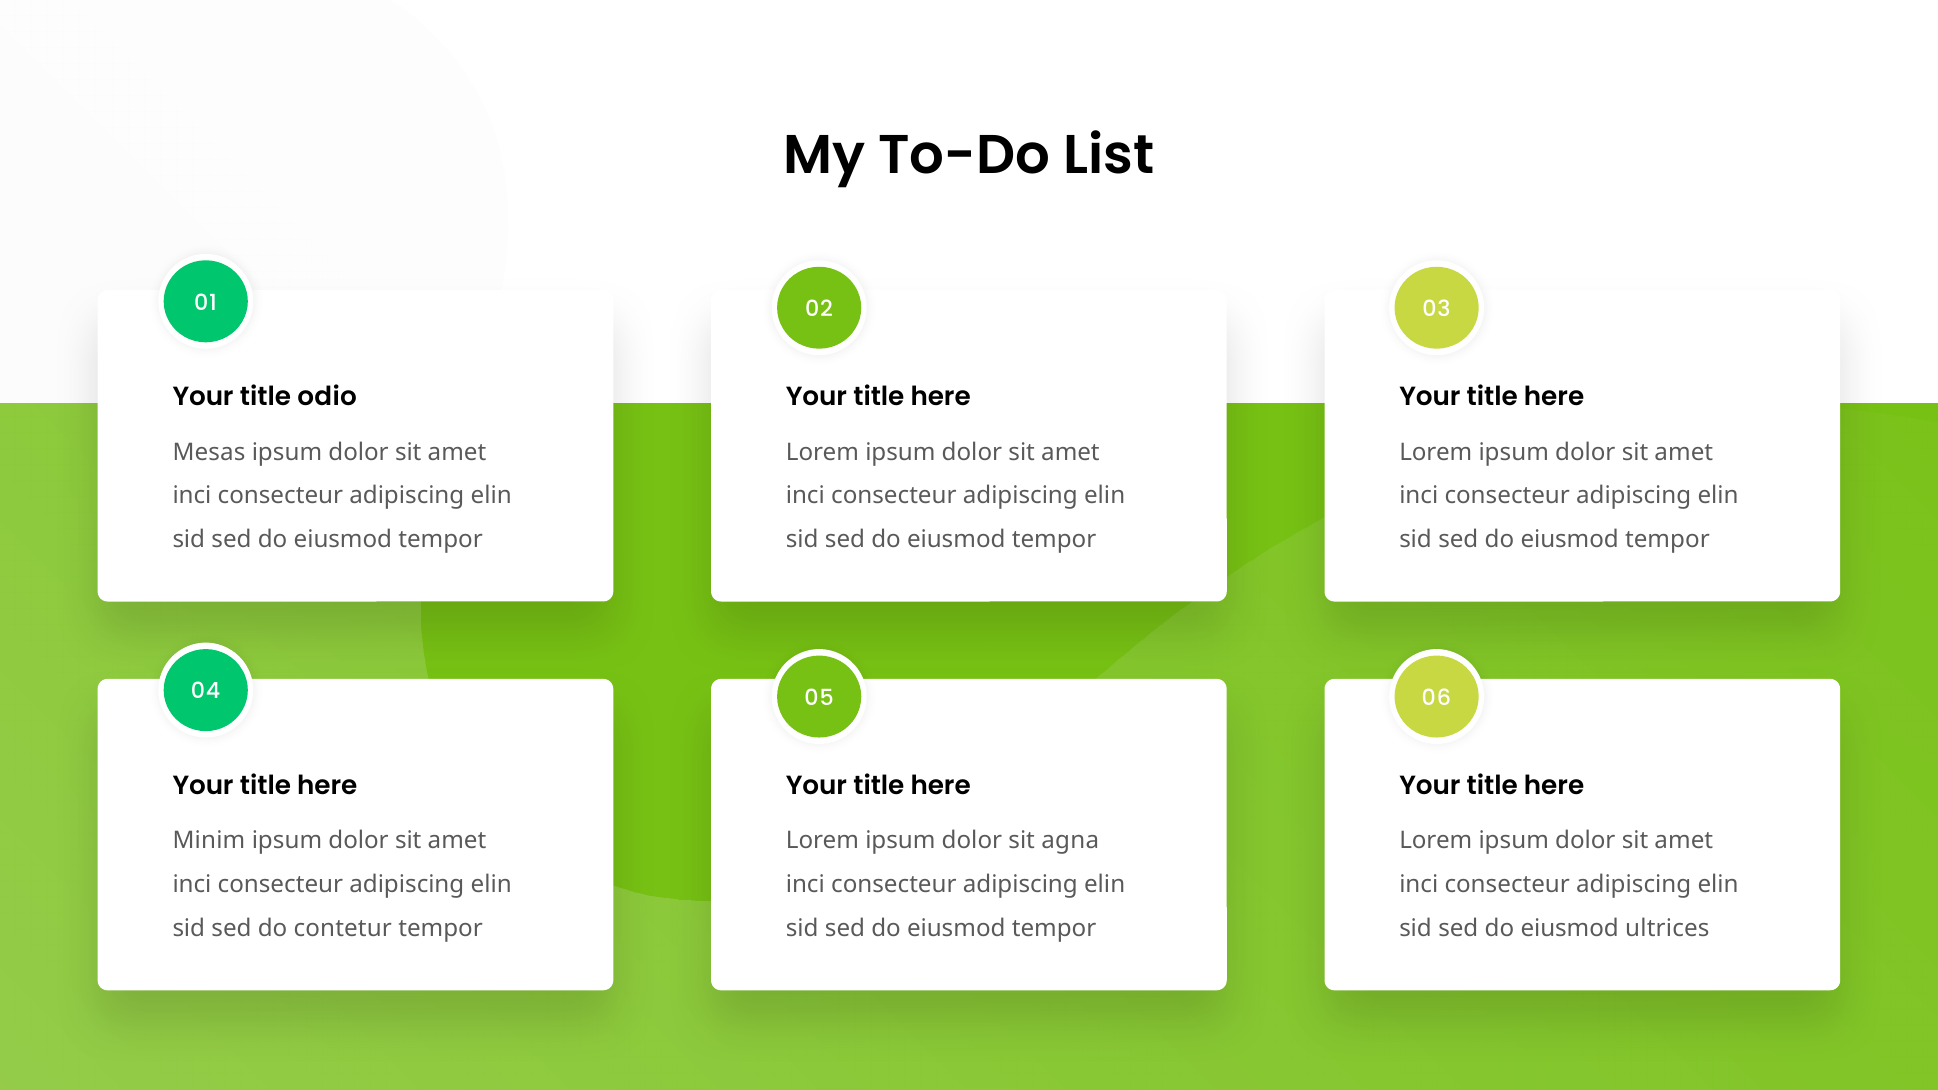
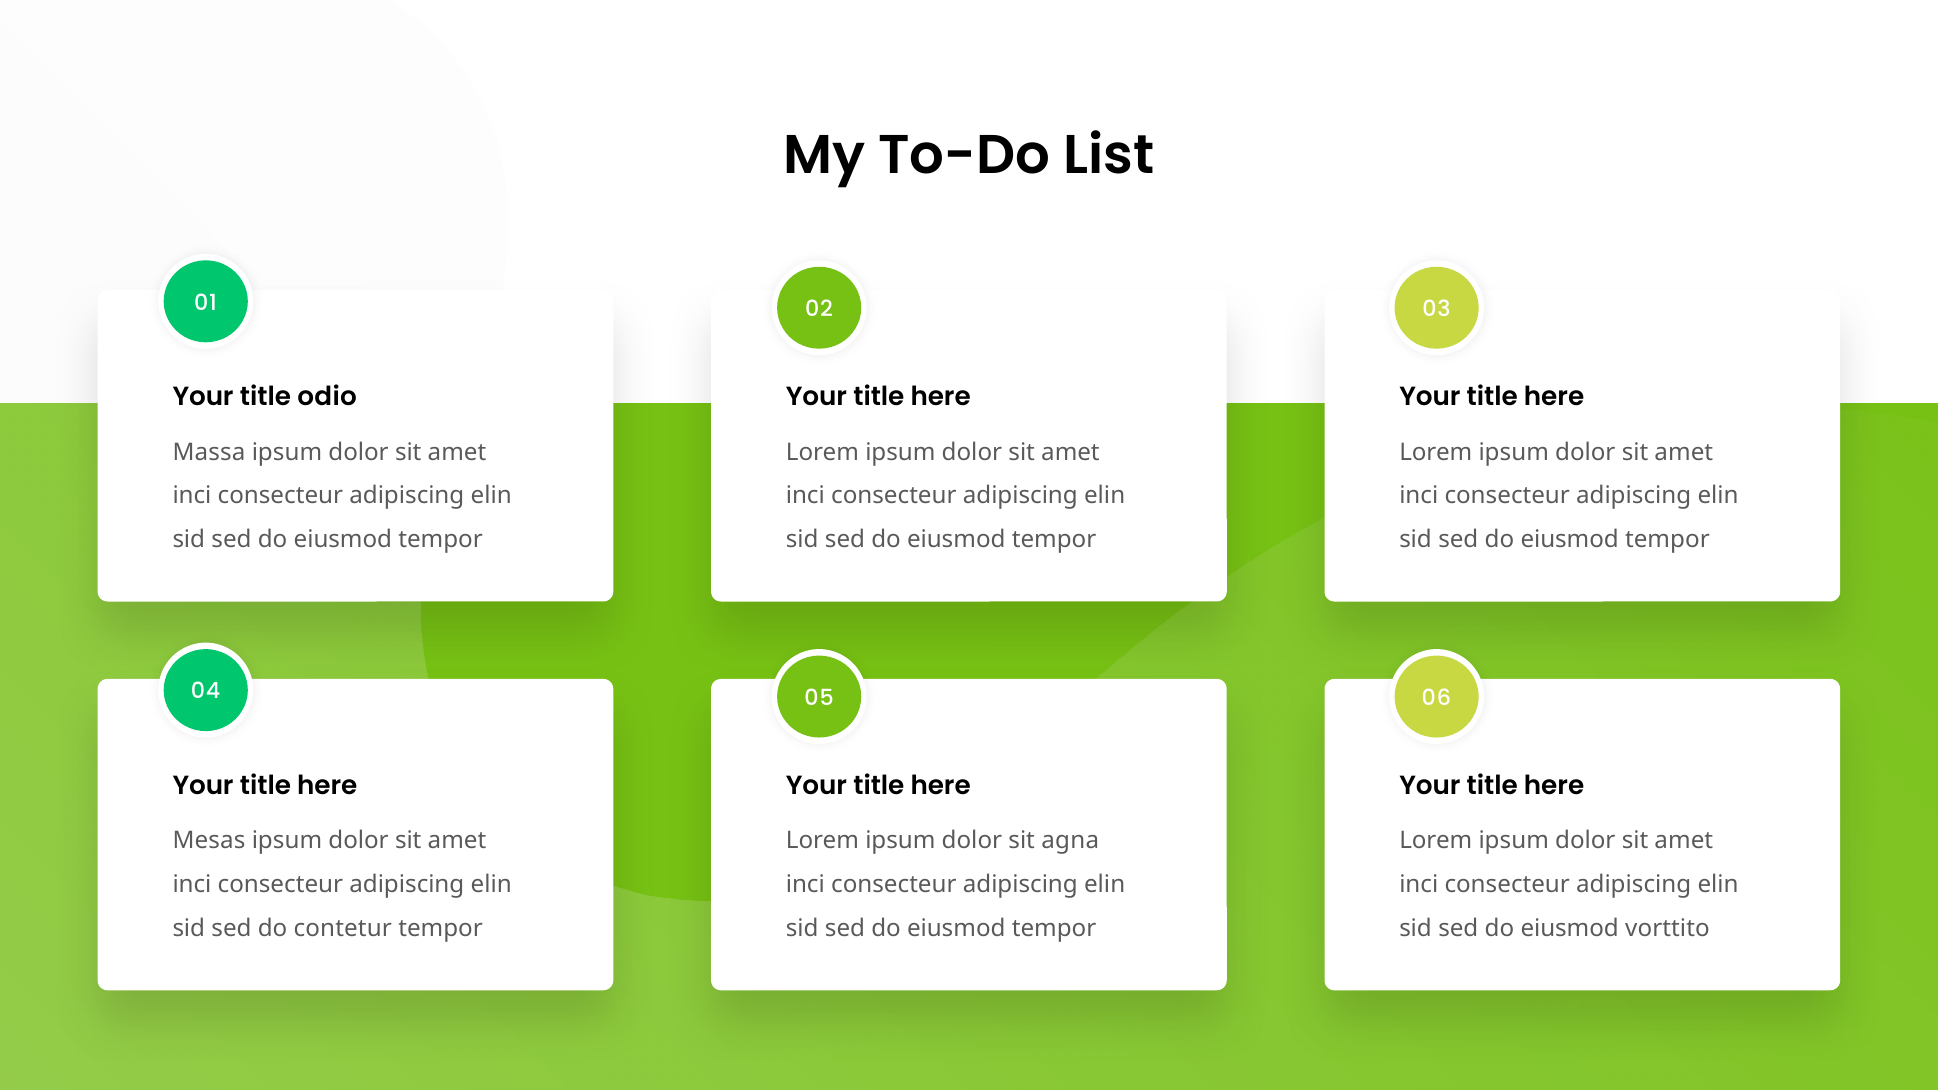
Mesas: Mesas -> Massa (209, 452)
Minim: Minim -> Mesas (209, 841)
ultrices: ultrices -> vorttito (1667, 928)
